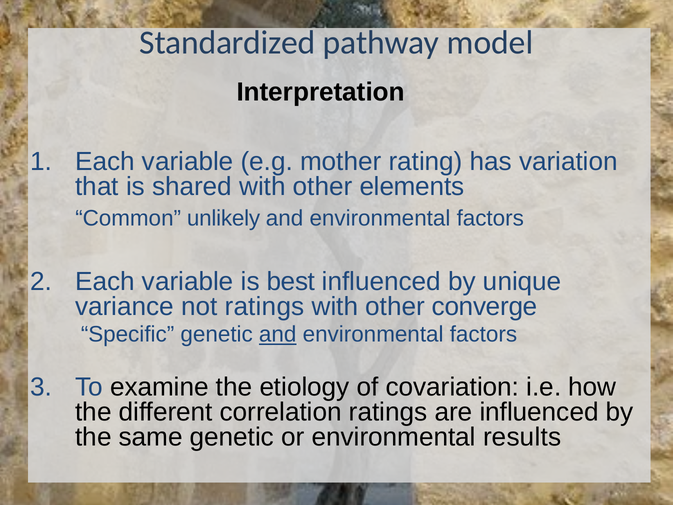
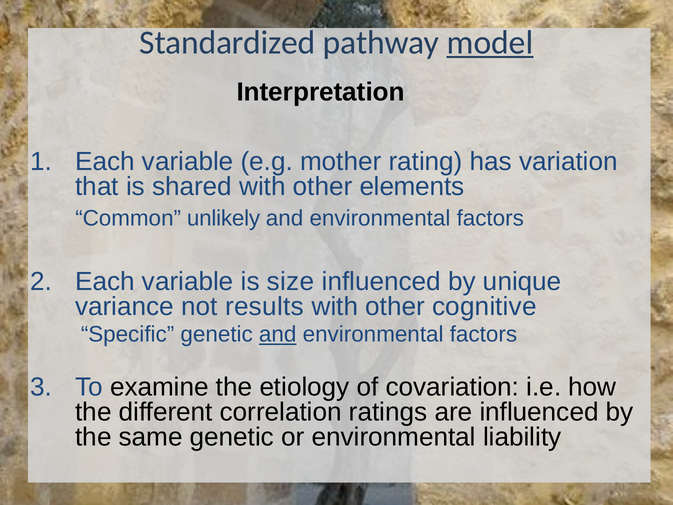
model underline: none -> present (490, 42)
best: best -> size (291, 281)
not ratings: ratings -> results (265, 306)
converge: converge -> cognitive (484, 306)
results: results -> liability (522, 437)
